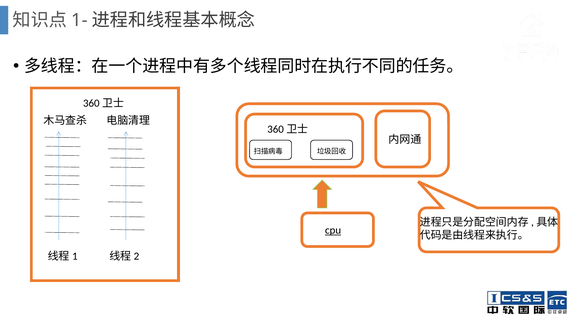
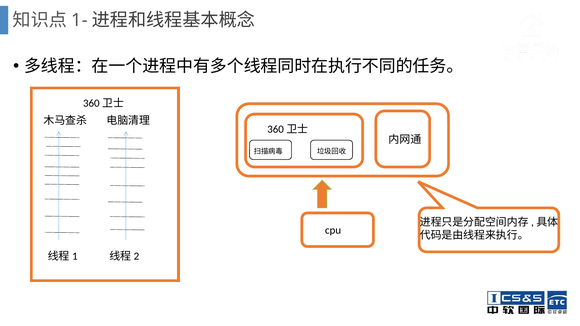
cpu underline: present -> none (333, 231)
